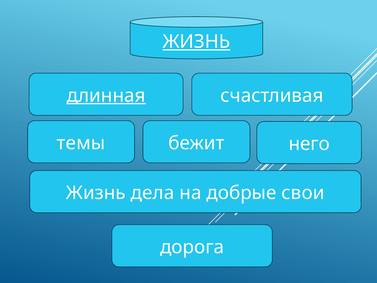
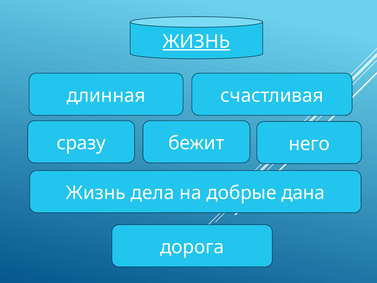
длинная underline: present -> none (106, 95)
темы: темы -> сразу (81, 143)
свои: свои -> дана (303, 193)
